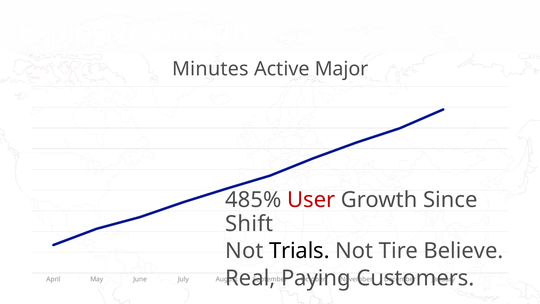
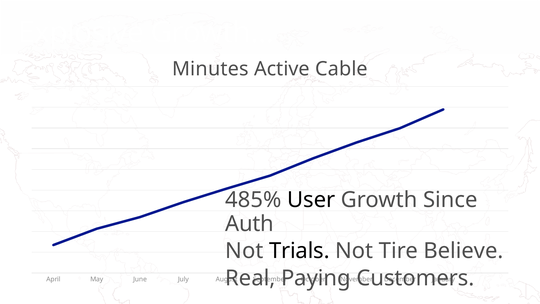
Major: Major -> Cable (341, 69)
User colour: red -> black (311, 200)
Shift: Shift -> Auth (249, 224)
